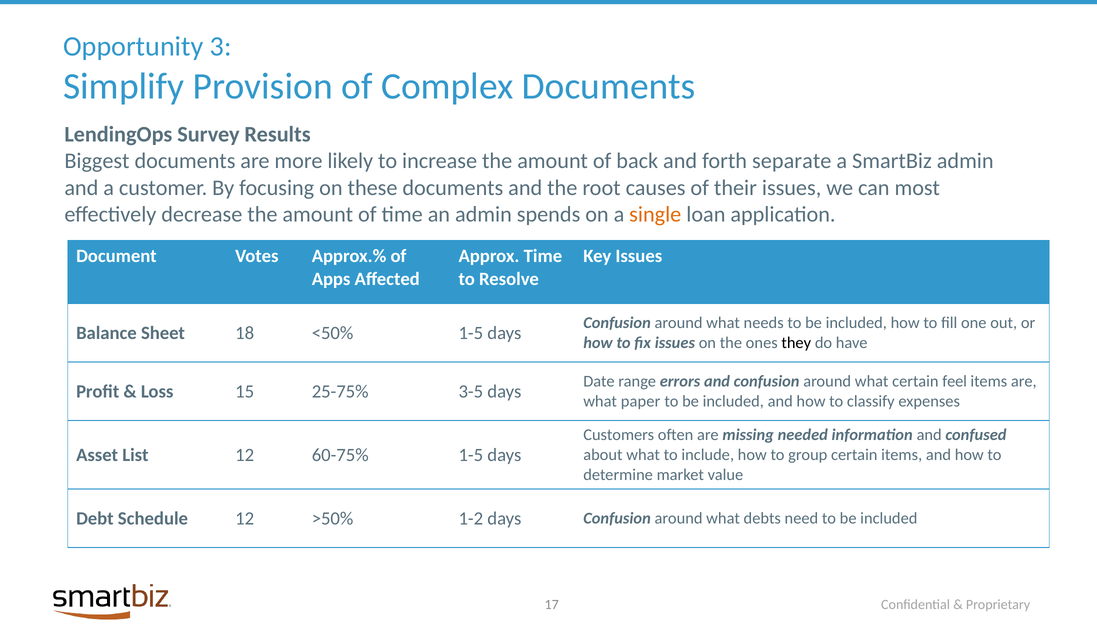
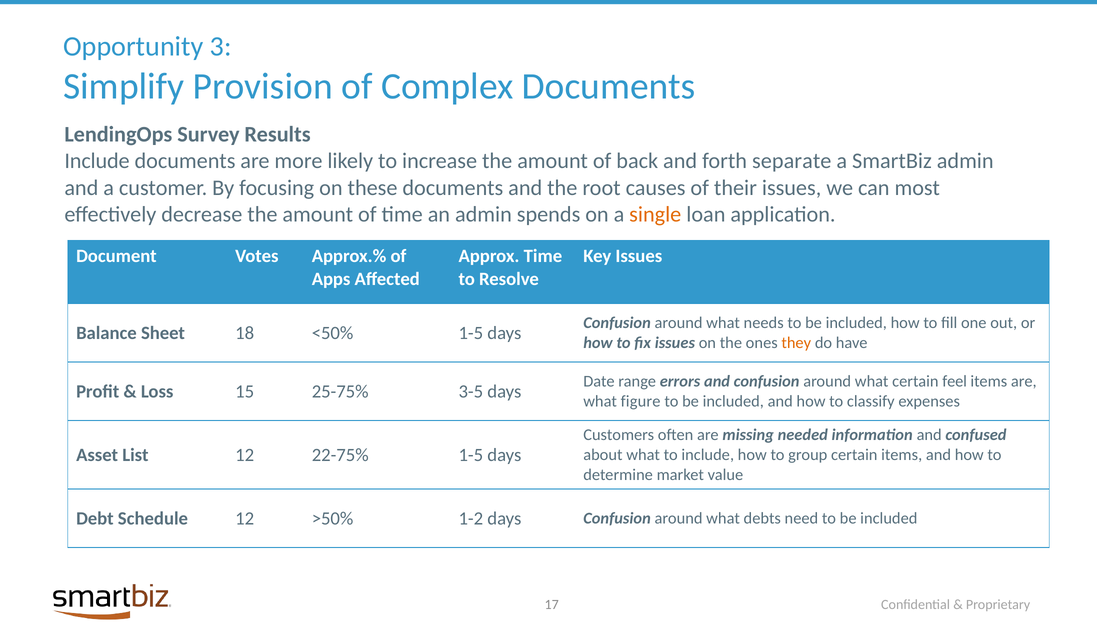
Biggest: Biggest -> Include (97, 161)
they colour: black -> orange (796, 343)
paper: paper -> figure (641, 401)
60-75%: 60-75% -> 22-75% (340, 455)
